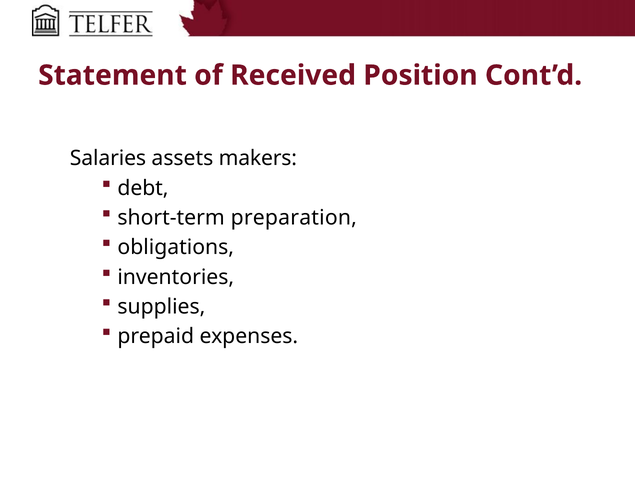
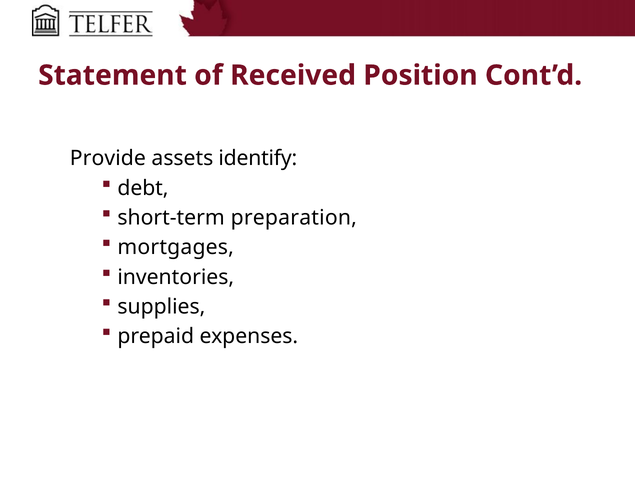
Salaries: Salaries -> Provide (108, 158)
makers: makers -> identify (258, 158)
obligations: obligations -> mortgages (176, 247)
